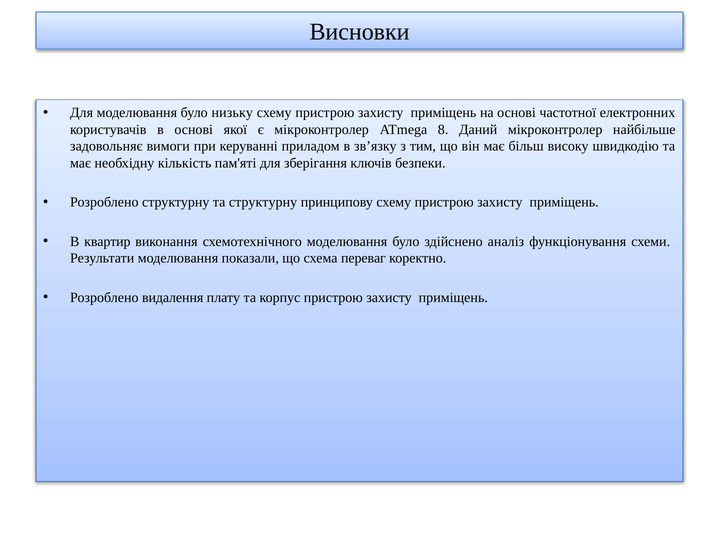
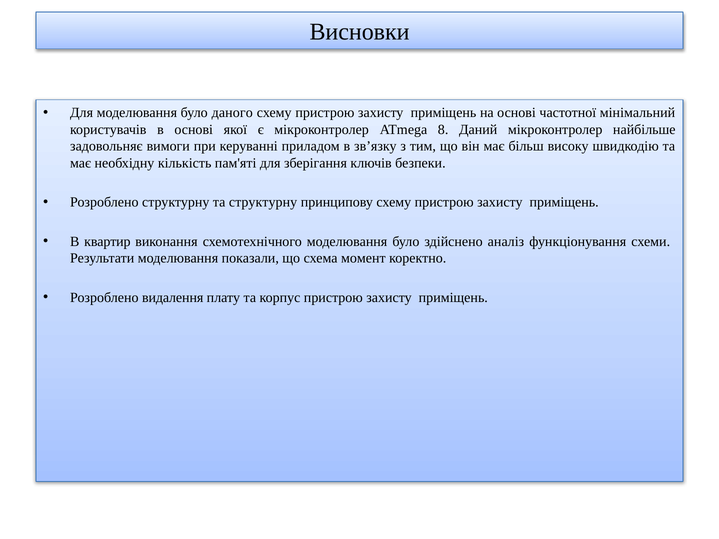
низьку: низьку -> даного (232, 113)
електронних: електронних -> мінімальний (637, 113)
переваг: переваг -> момент (363, 258)
